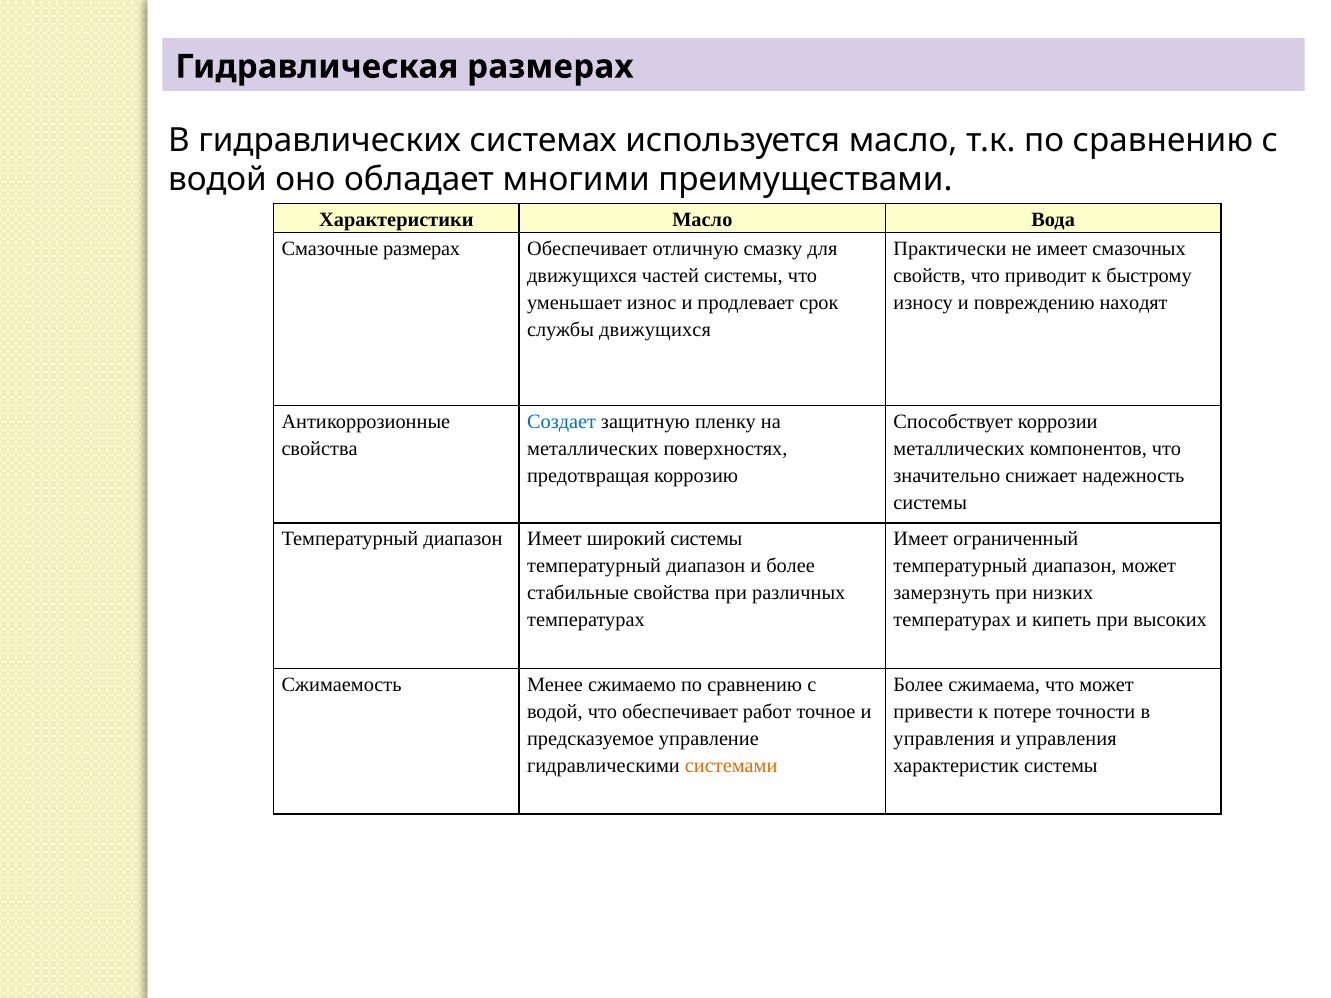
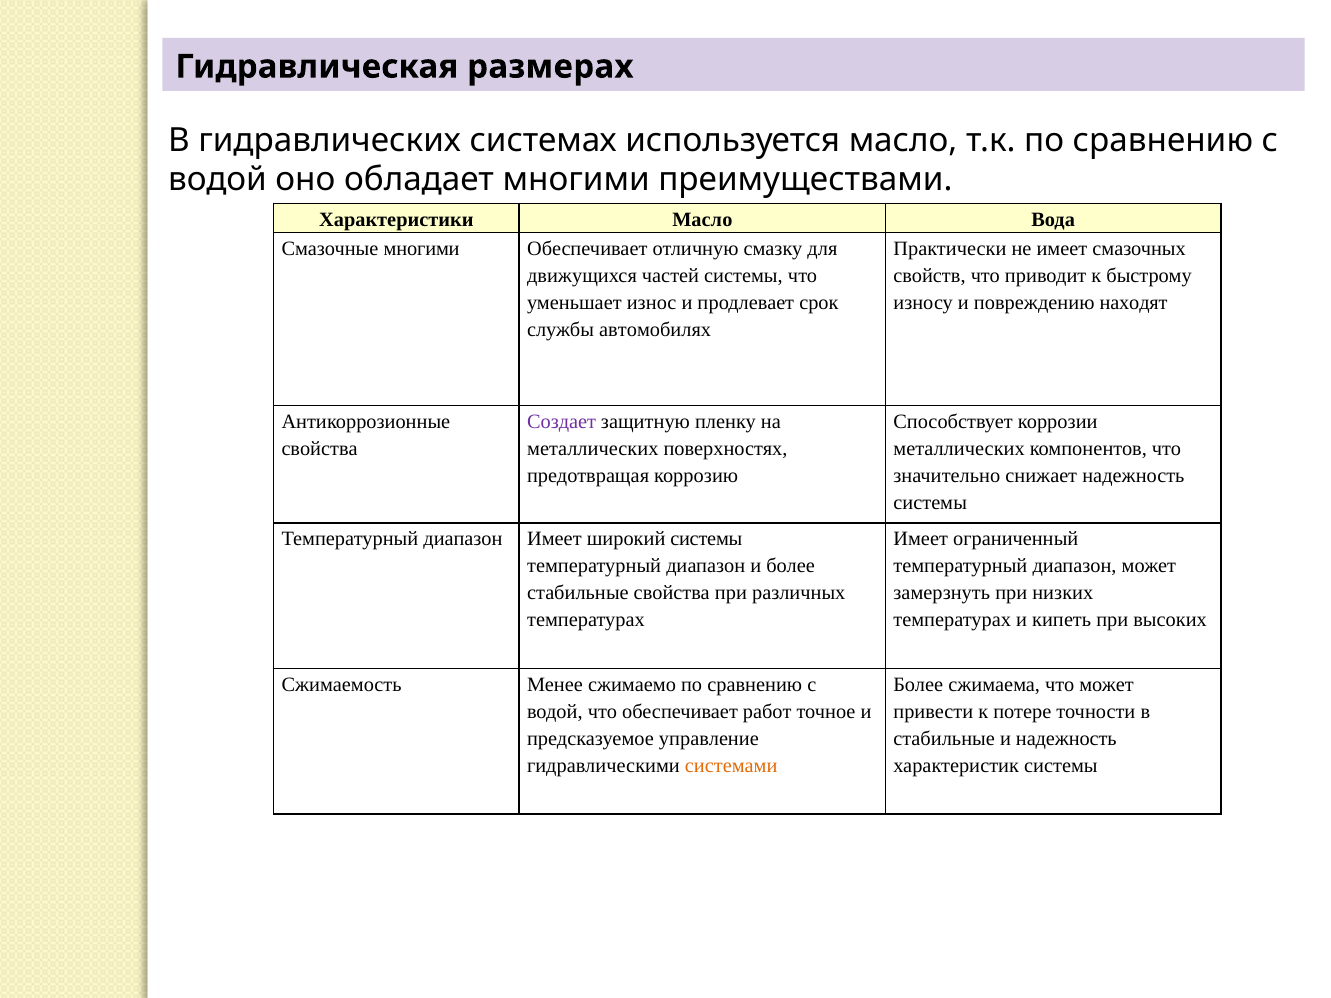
Смазочные размерах: размерах -> многими (422, 249)
службы движущихся: движущихся -> автомобилях (655, 330)
Создает colour: blue -> purple (562, 422)
управления: управления -> стабильные (944, 739)
и управления: управления -> надежность (1066, 739)
